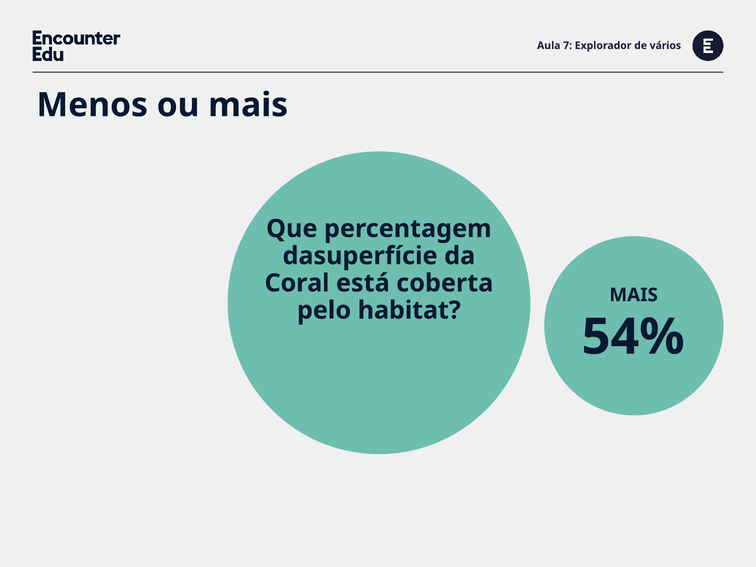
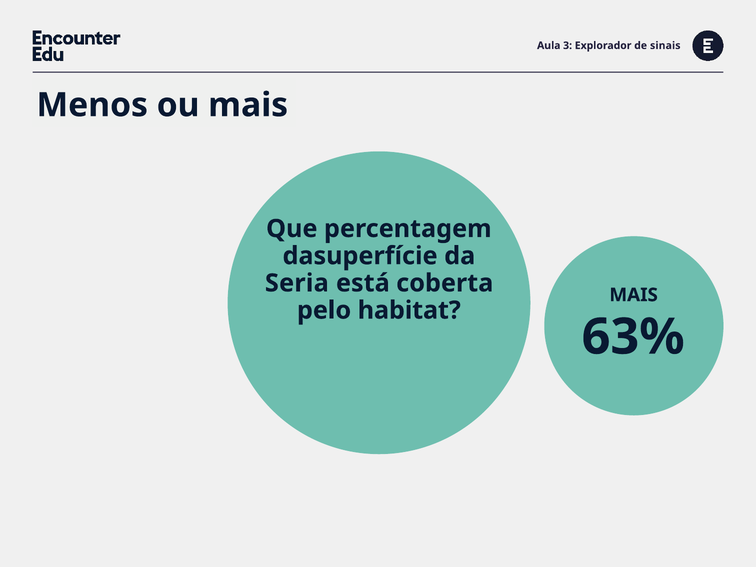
7: 7 -> 3 (568, 46)
vários: vários -> sinais (665, 46)
Coral: Coral -> Seria (297, 283)
54%: 54% -> 63% (633, 337)
